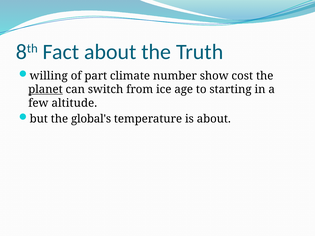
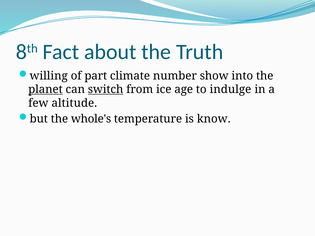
cost: cost -> into (242, 76)
switch underline: none -> present (106, 89)
starting: starting -> indulge (230, 89)
global's: global's -> whole's (91, 119)
is about: about -> know (214, 119)
